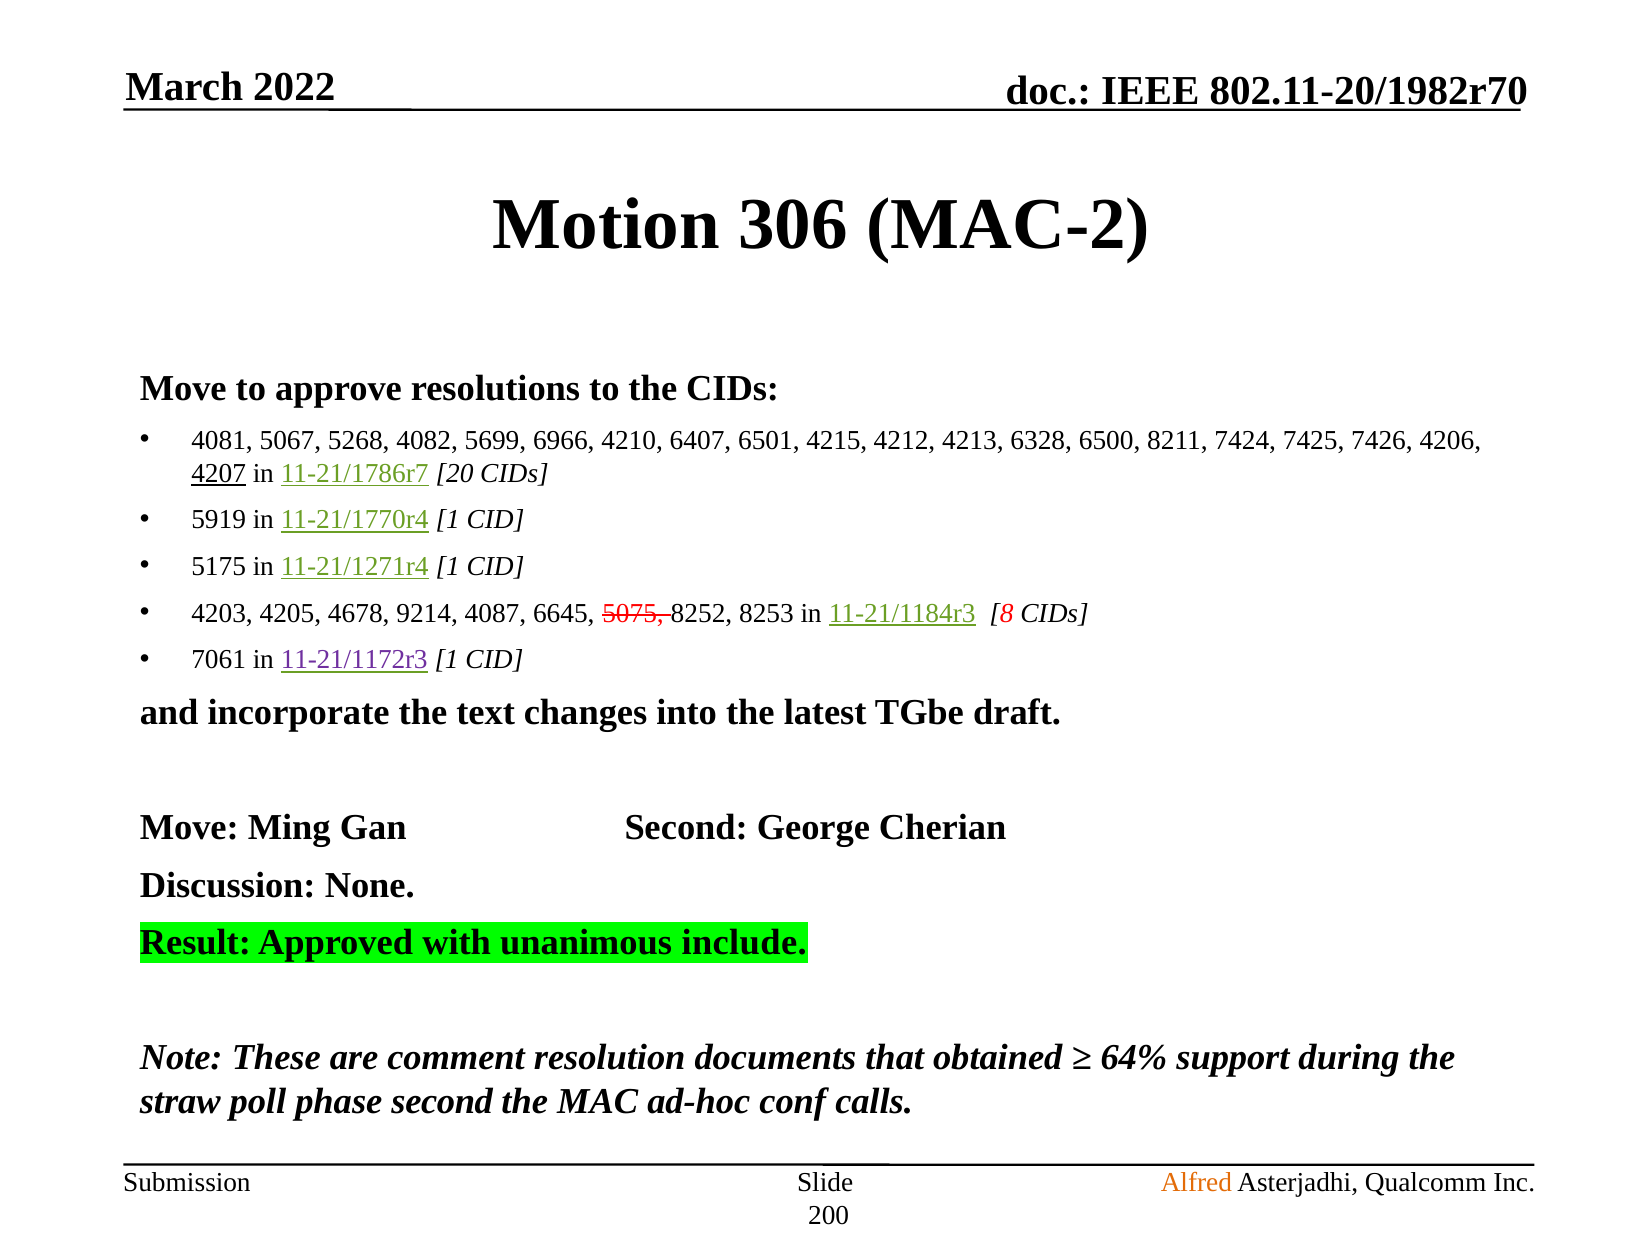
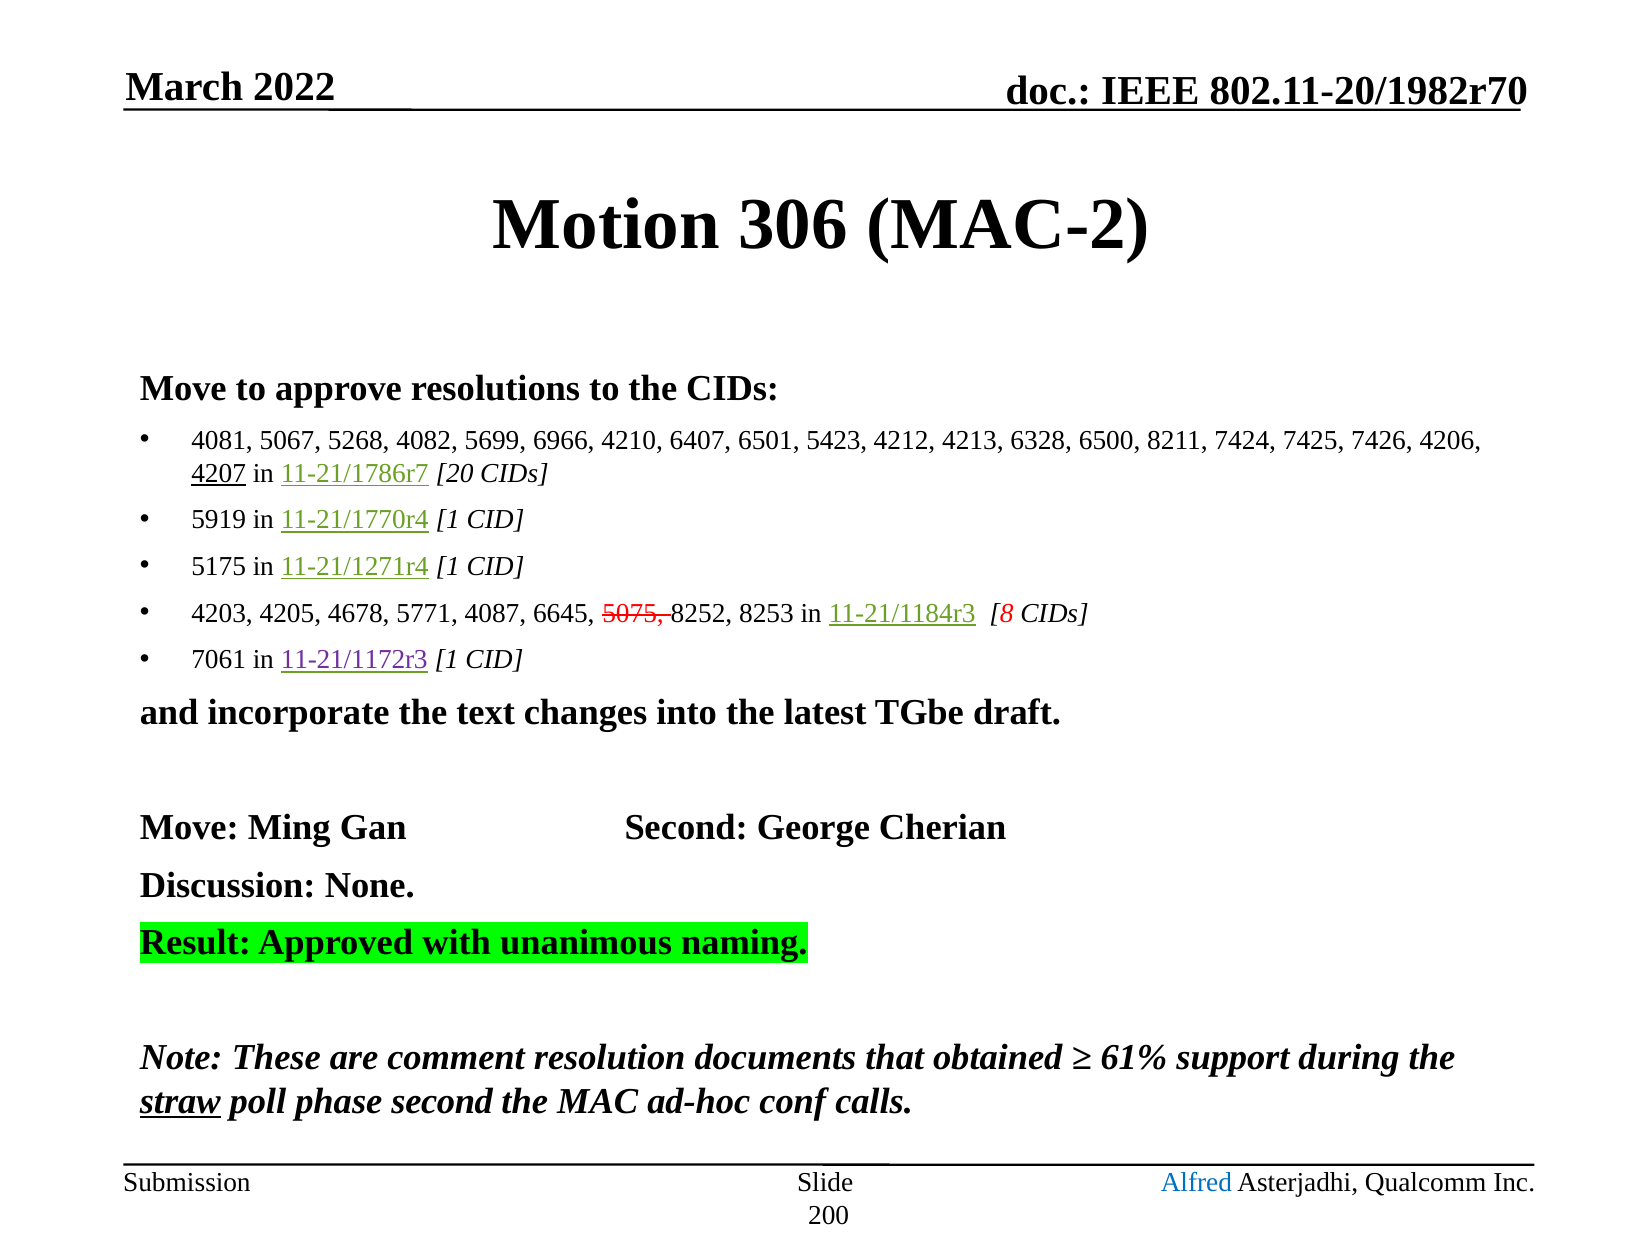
4215: 4215 -> 5423 (837, 440)
9214: 9214 -> 5771 (427, 613)
include: include -> naming (744, 943)
64%: 64% -> 61% (1134, 1058)
straw underline: none -> present (180, 1101)
Alfred colour: orange -> blue (1196, 1183)
